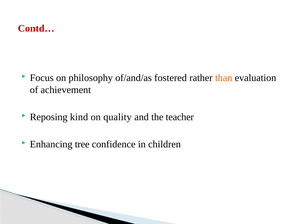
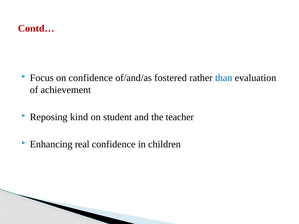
on philosophy: philosophy -> confidence (91, 78)
than colour: orange -> blue (224, 78)
quality: quality -> student (118, 117)
tree: tree -> real (82, 144)
